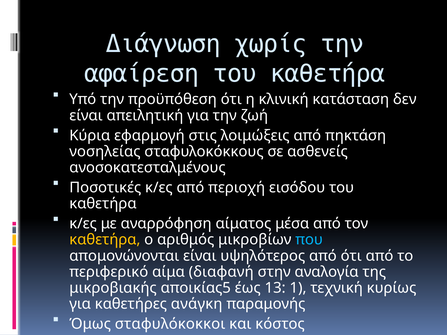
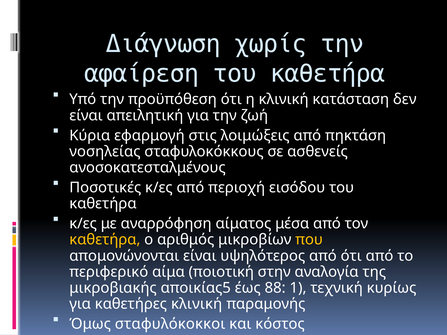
που colour: light blue -> yellow (309, 240)
διαφανή: διαφανή -> ποιοτική (221, 272)
13: 13 -> 88 (275, 288)
καθετήρες ανάγκη: ανάγκη -> κλινική (197, 304)
